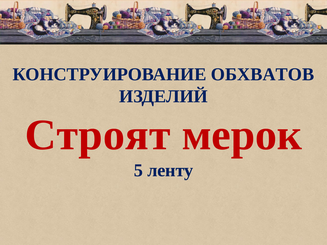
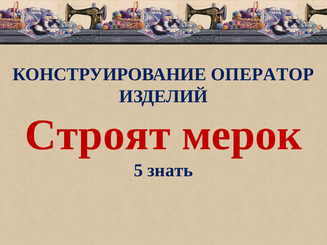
ОБХВАТОВ: ОБХВАТОВ -> ОПЕРАТОР (262, 75)
ленту: ленту -> знать (170, 170)
